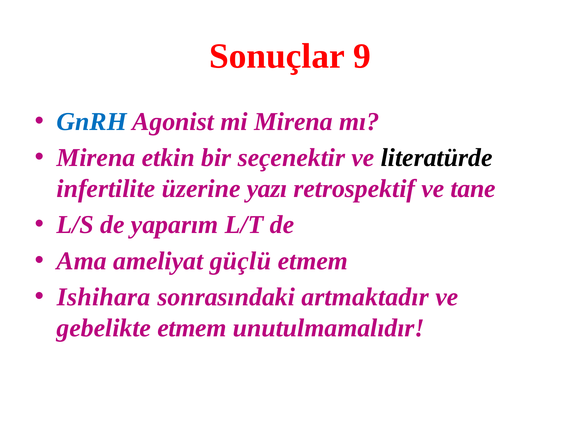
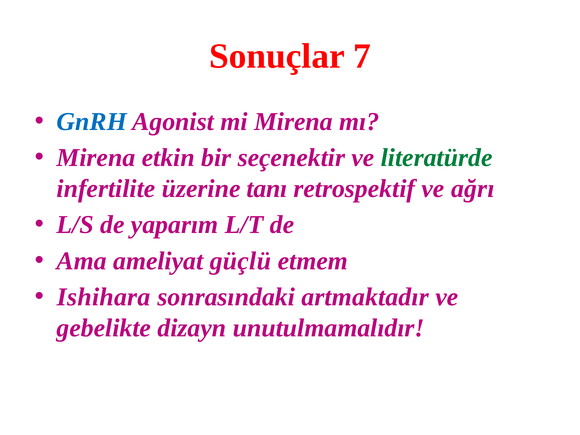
9: 9 -> 7 (362, 56)
literatürde colour: black -> green (437, 158)
yazı: yazı -> tanı (267, 189)
tane: tane -> ağrı (473, 189)
gebelikte etmem: etmem -> dizayn (192, 328)
